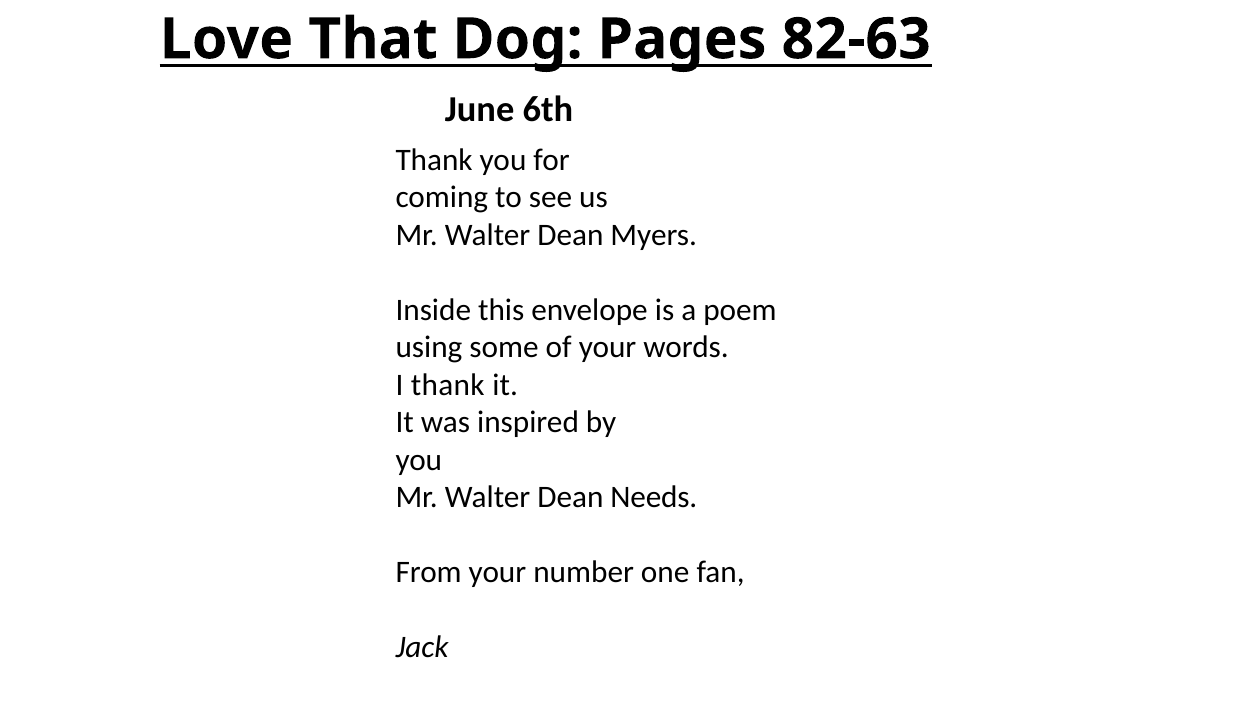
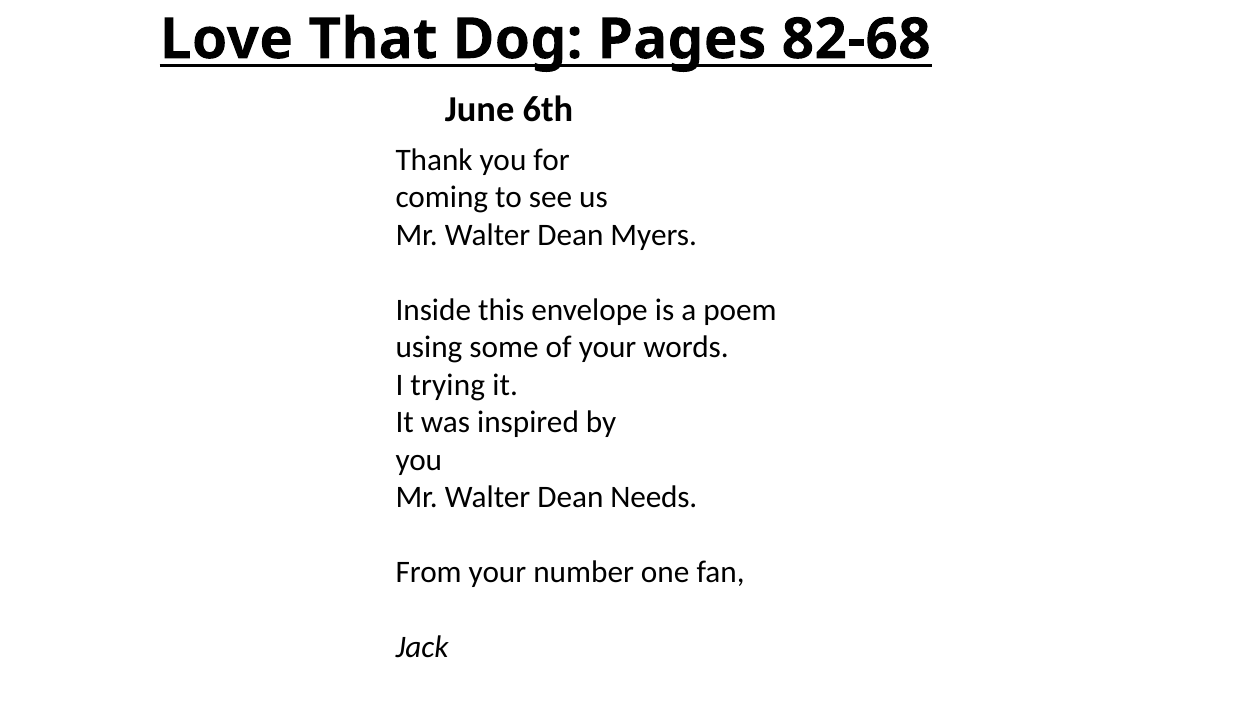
82-63: 82-63 -> 82-68 (856, 39)
I thank: thank -> trying (448, 385)
